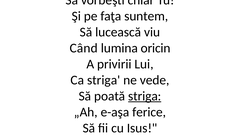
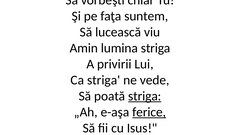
Când: Când -> Amin (84, 48)
lumina oricin: oricin -> striga (156, 48)
ferice underline: none -> present (149, 112)
